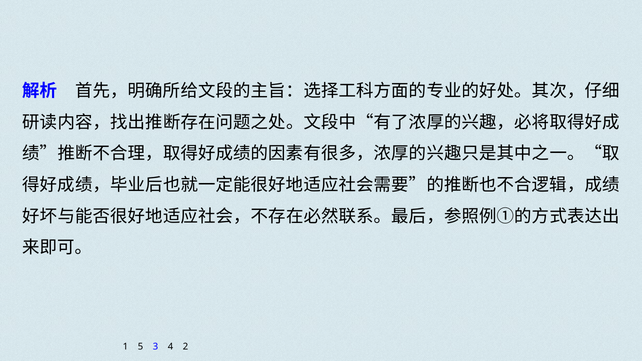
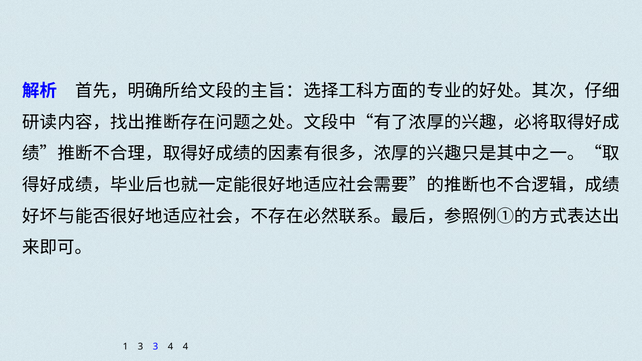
1 5: 5 -> 3 (140, 347)
4 2: 2 -> 4 (186, 347)
